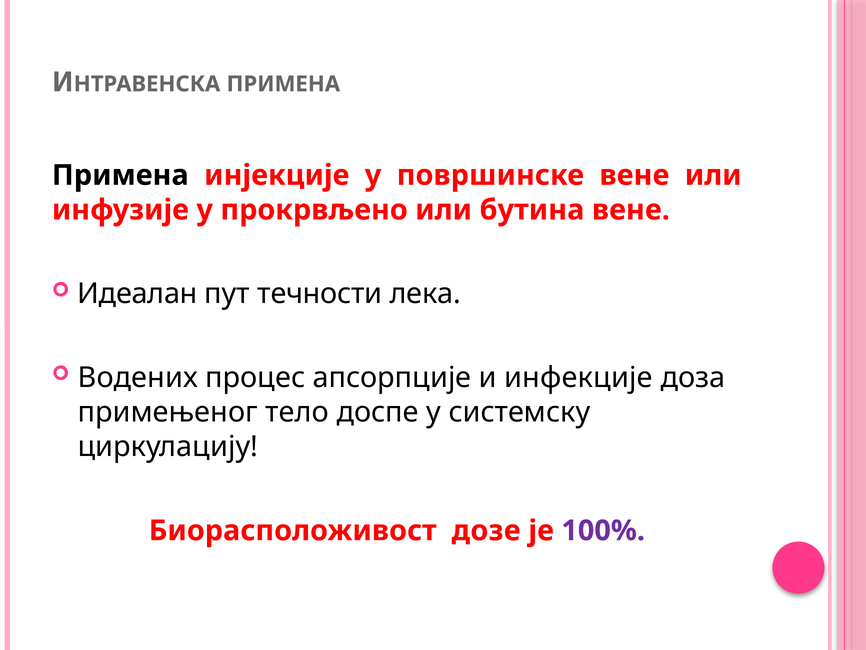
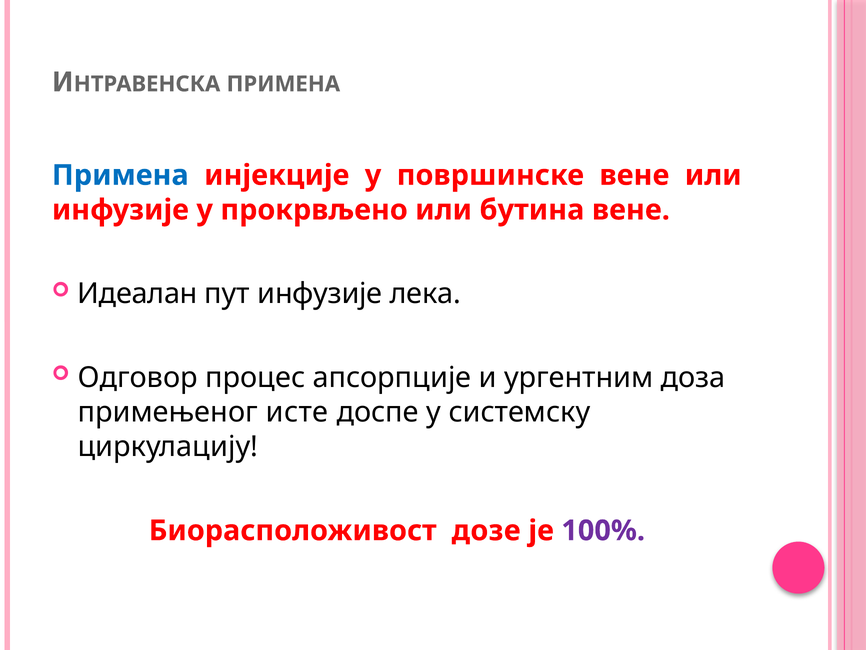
Примена colour: black -> blue (120, 175)
пут течности: течности -> инфузије (320, 294)
Водених: Водених -> Одговор (138, 377)
инфекције: инфекције -> ургентним (579, 377)
тело: тело -> исте (297, 412)
